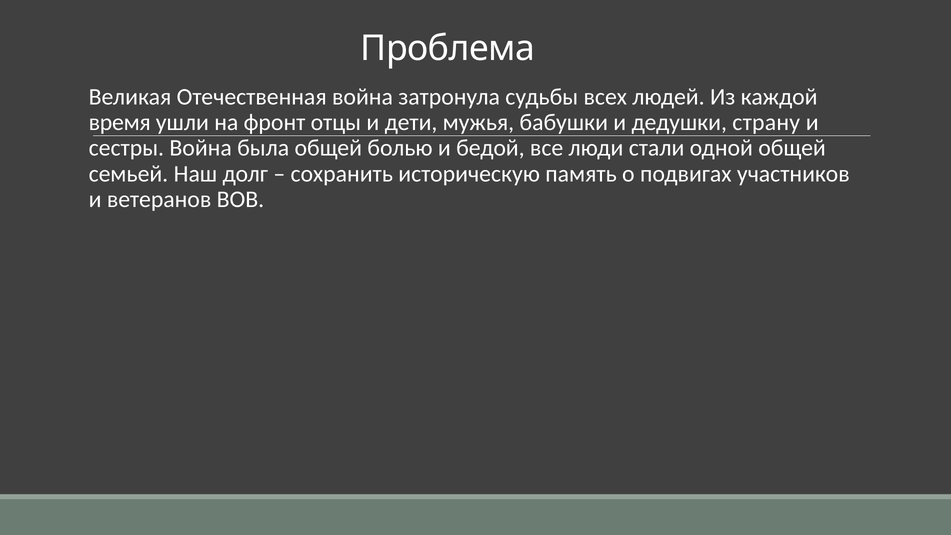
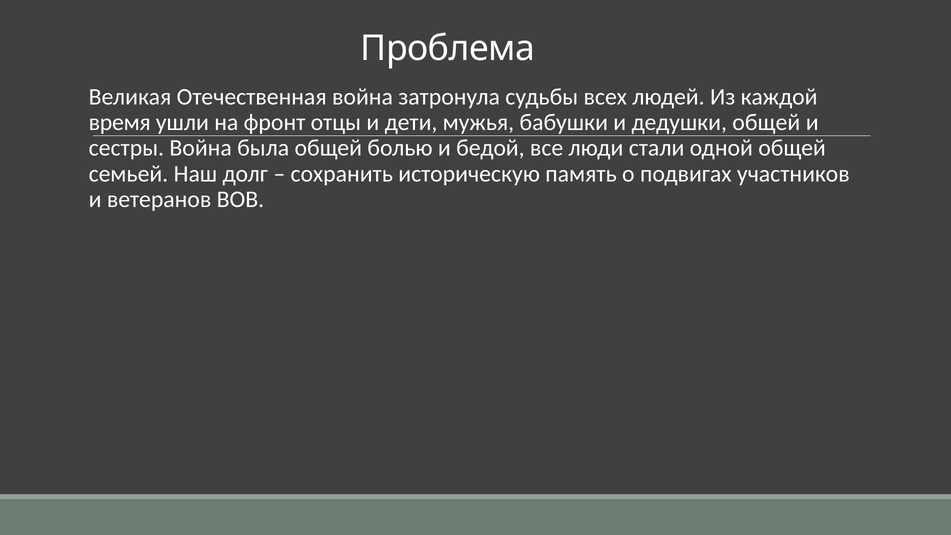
дедушки страну: страну -> общей (766, 122)
